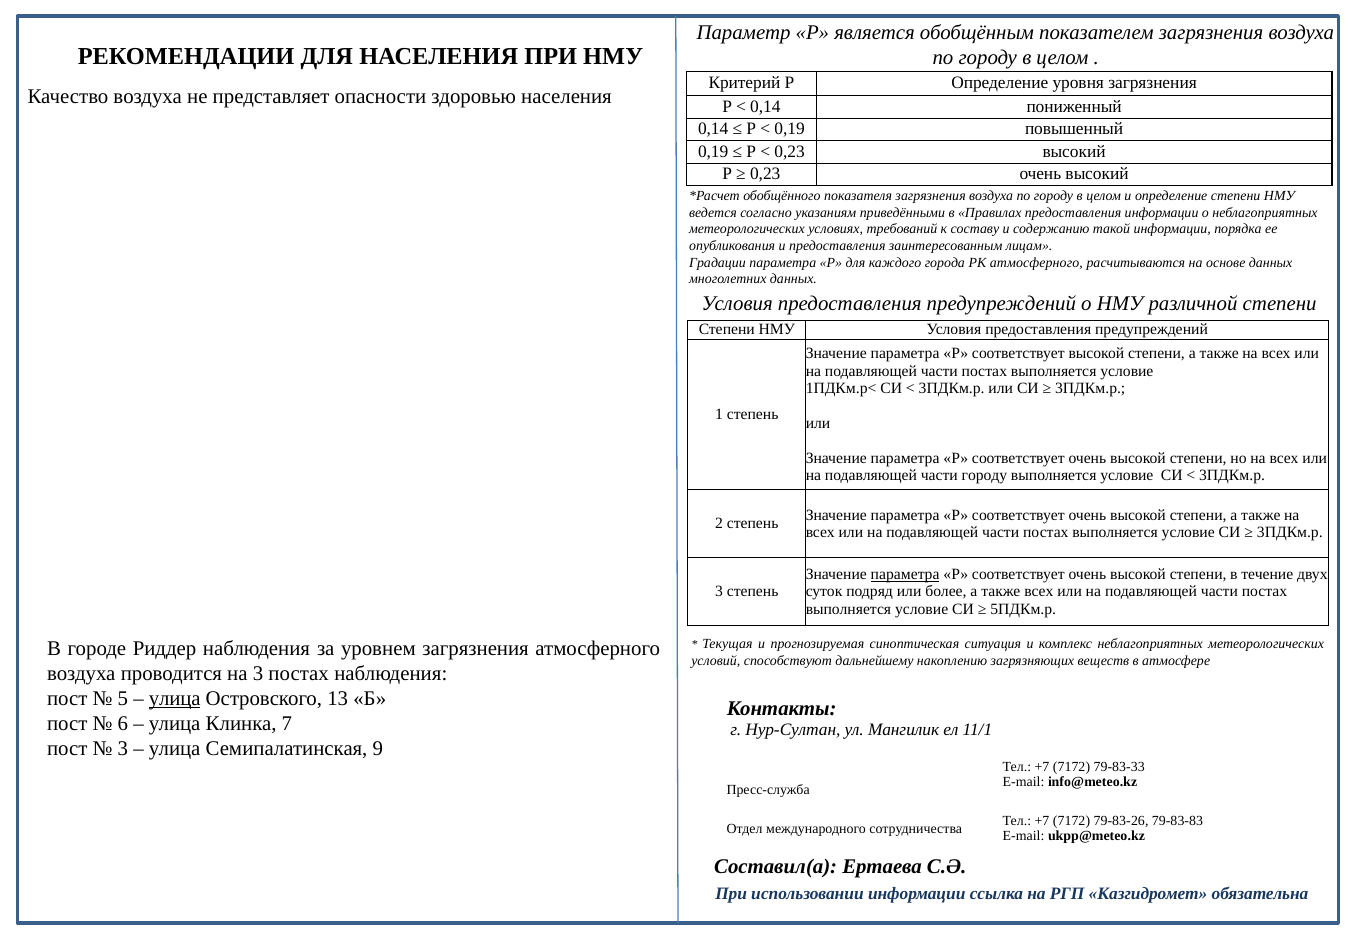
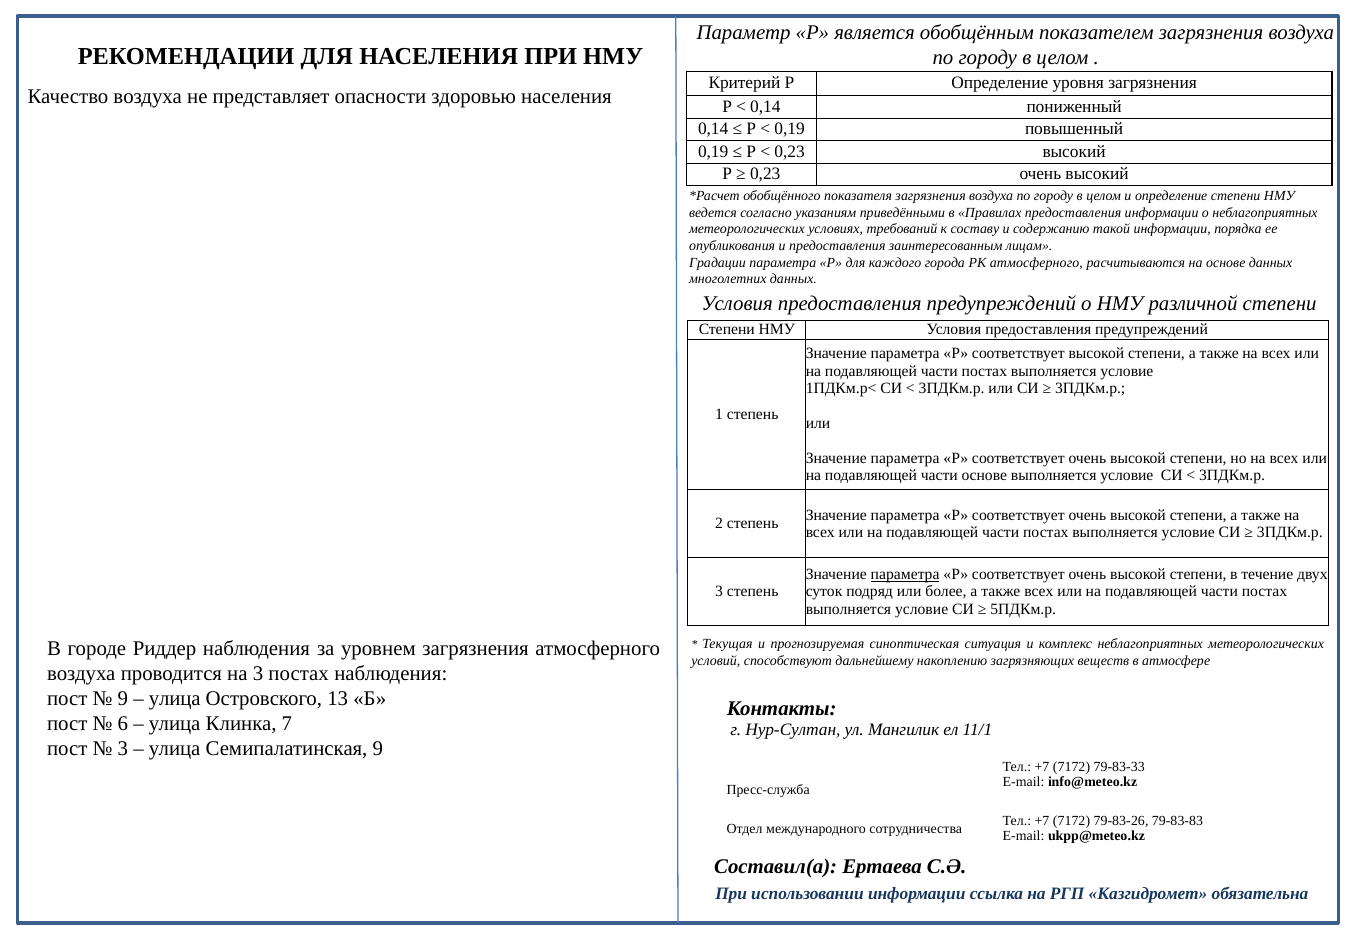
части городу: городу -> основе (984, 475)
5: 5 -> 9 (123, 698)
улица underline: present -> none (175, 698)
